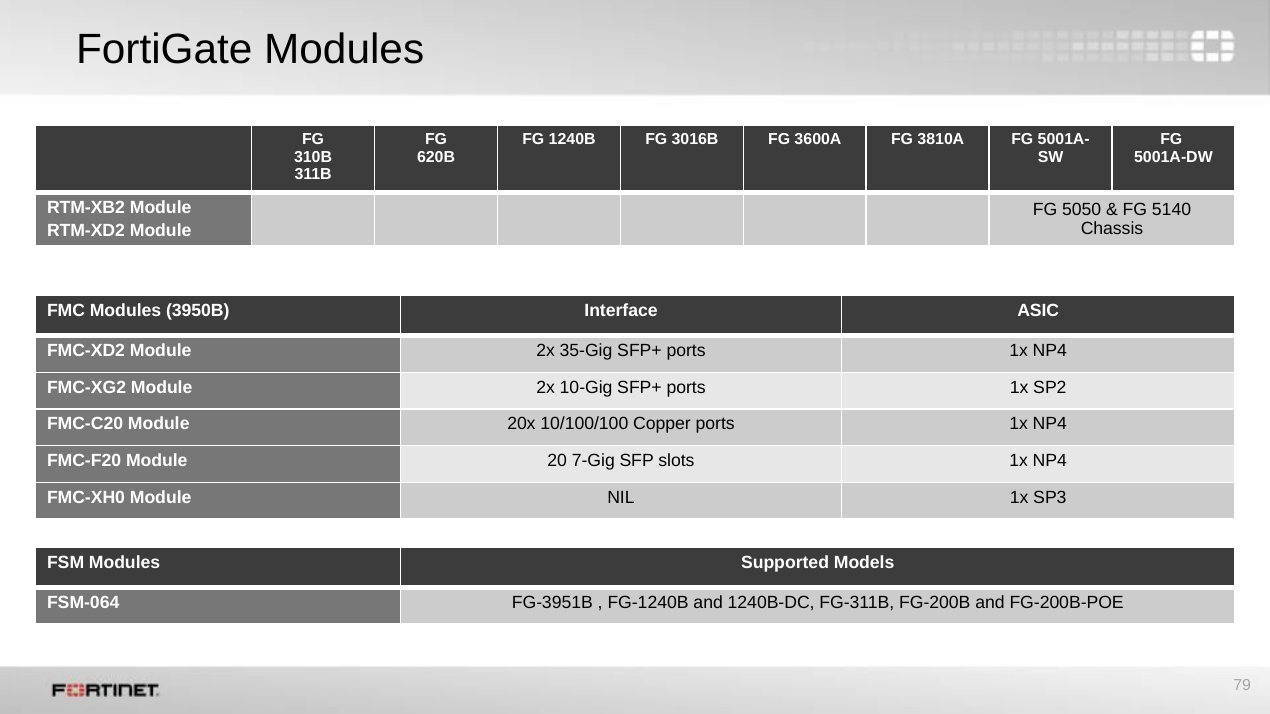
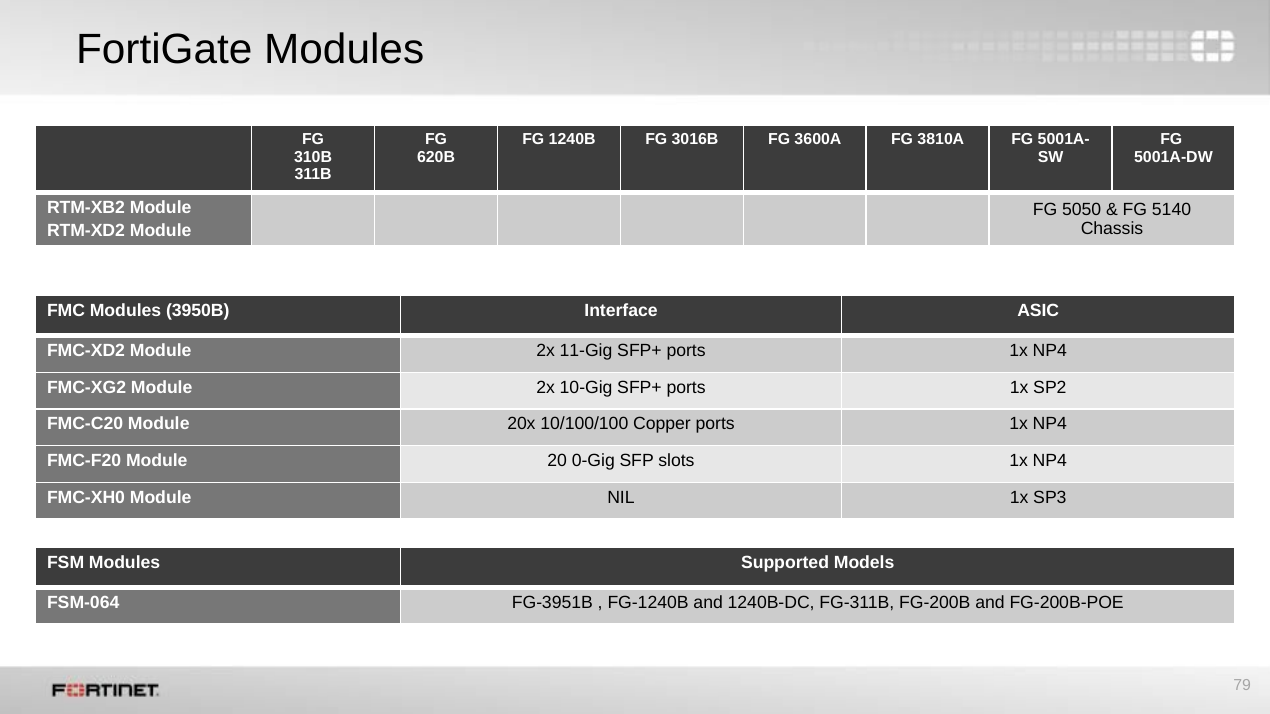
35-Gig: 35-Gig -> 11-Gig (586, 351)
7-Gig: 7-Gig -> 0-Gig (593, 461)
